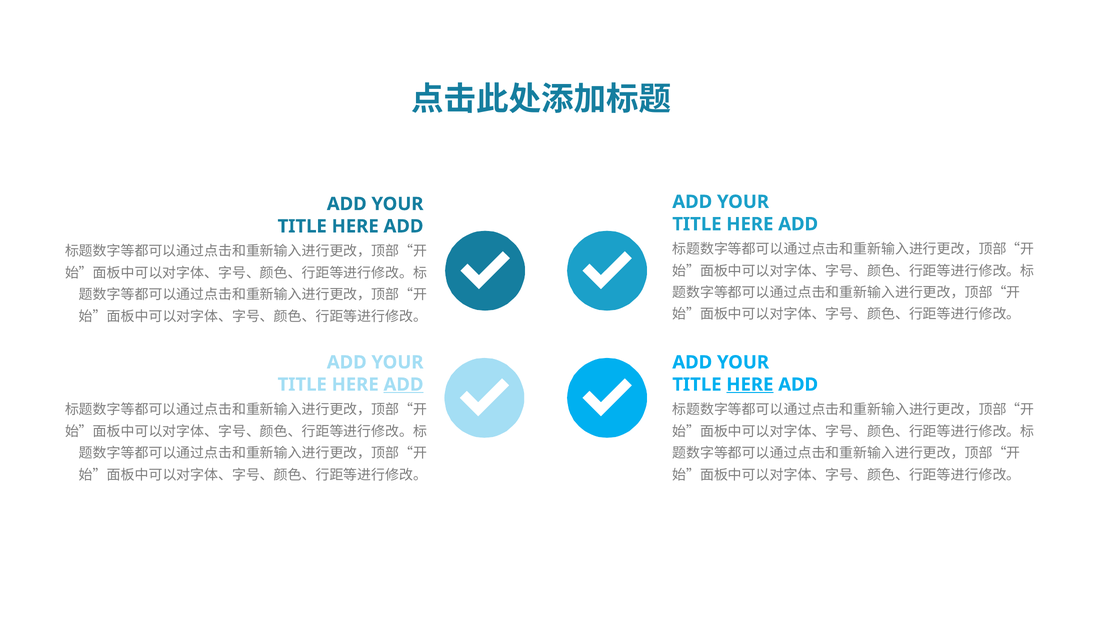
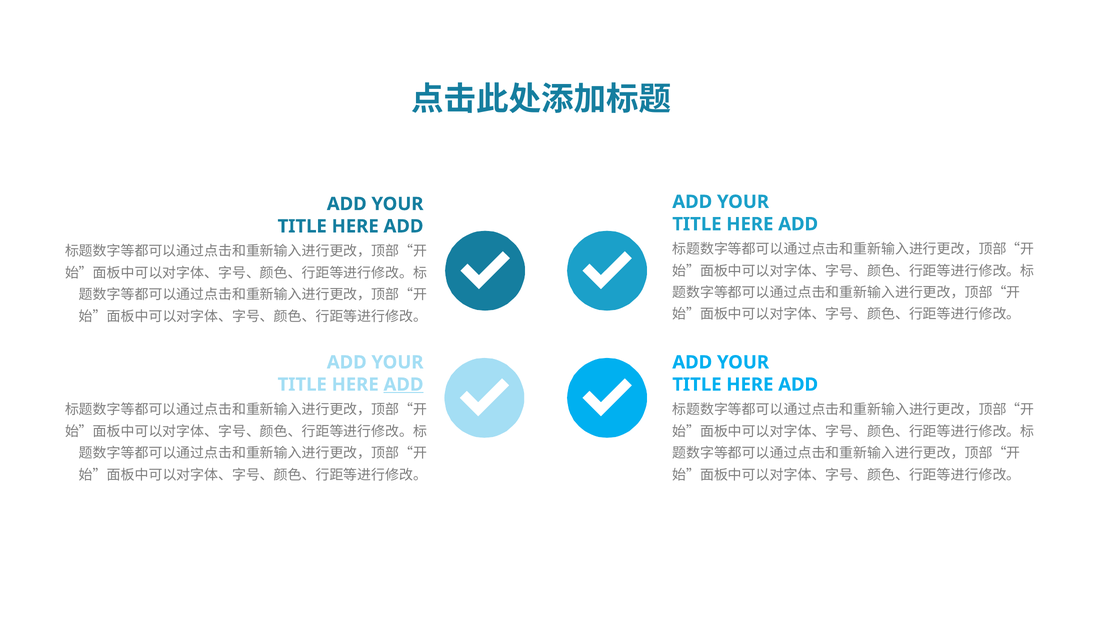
HERE underline: present -> none (750, 385)
